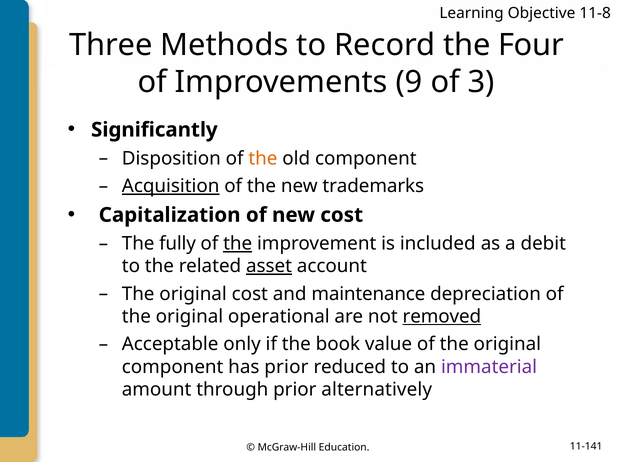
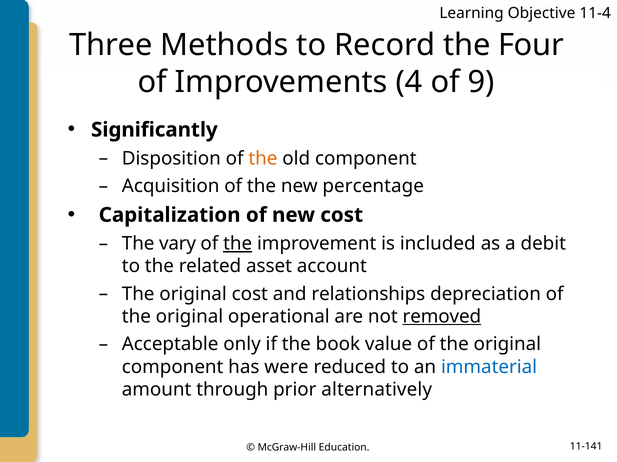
11-8: 11-8 -> 11-4 (595, 13)
9: 9 -> 4 (409, 82)
3: 3 -> 9 (481, 82)
Acquisition underline: present -> none (171, 186)
trademarks: trademarks -> percentage (373, 186)
fully: fully -> vary (178, 244)
asset underline: present -> none (269, 267)
maintenance: maintenance -> relationships (368, 294)
has prior: prior -> were (286, 367)
immaterial colour: purple -> blue (489, 367)
